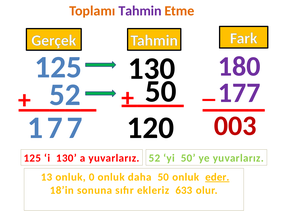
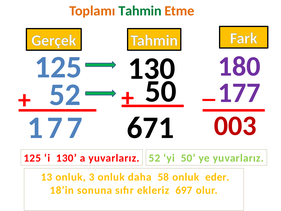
Tahmin colour: purple -> green (140, 11)
120: 120 -> 671 (150, 128)
0: 0 -> 3 (92, 177)
daha 50: 50 -> 58 (163, 177)
eder underline: present -> none (217, 177)
633: 633 -> 697 (184, 190)
